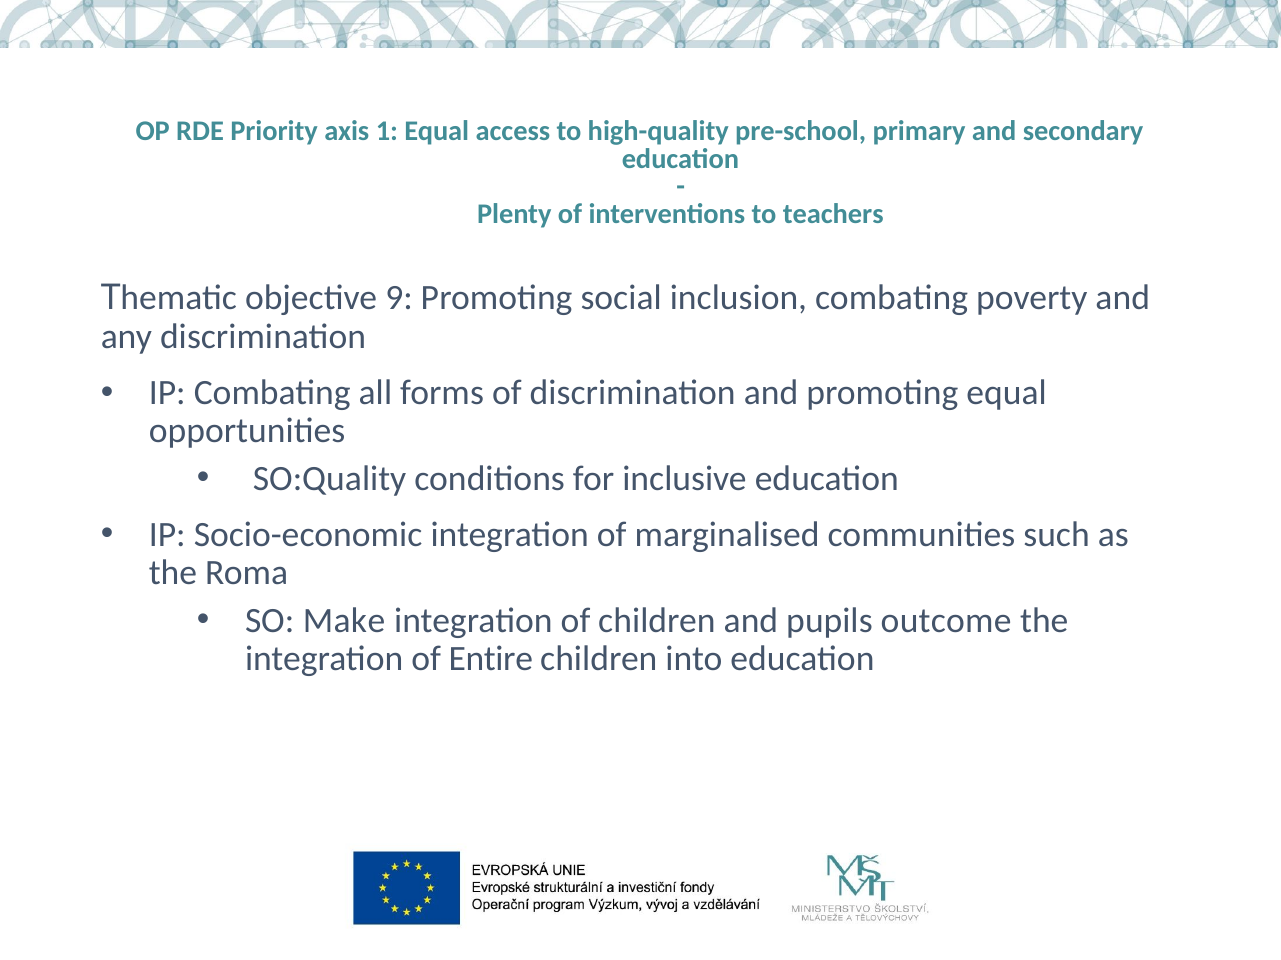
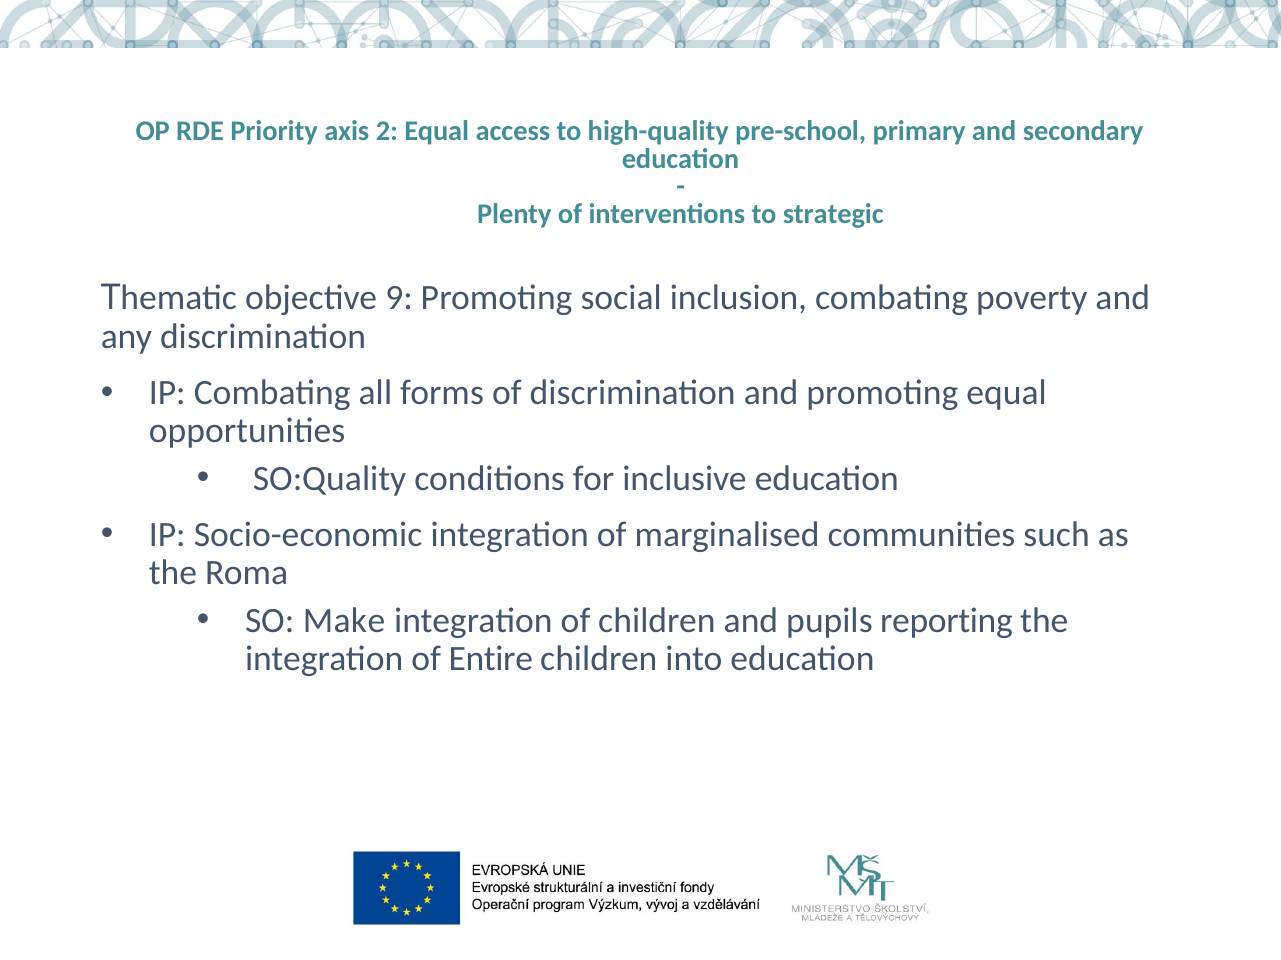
1: 1 -> 2 (387, 131)
teachers: teachers -> strategic (833, 214)
outcome: outcome -> reporting (946, 621)
